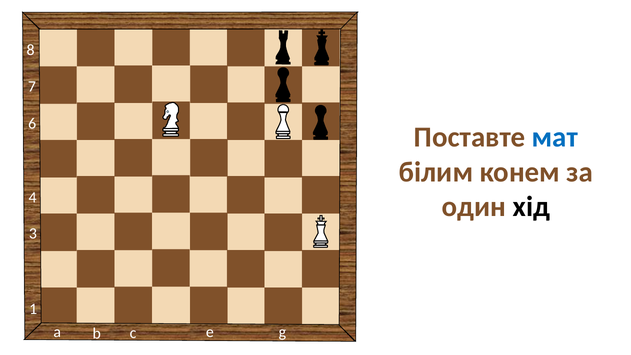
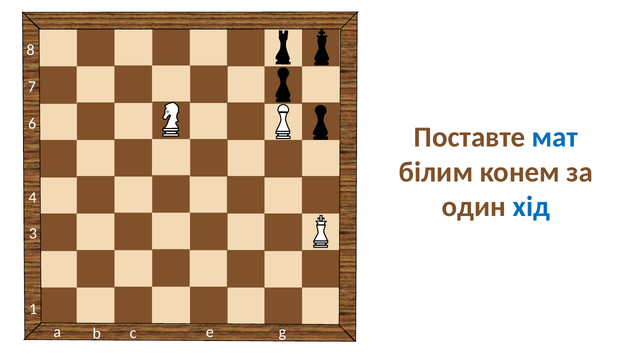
хід colour: black -> blue (531, 207)
